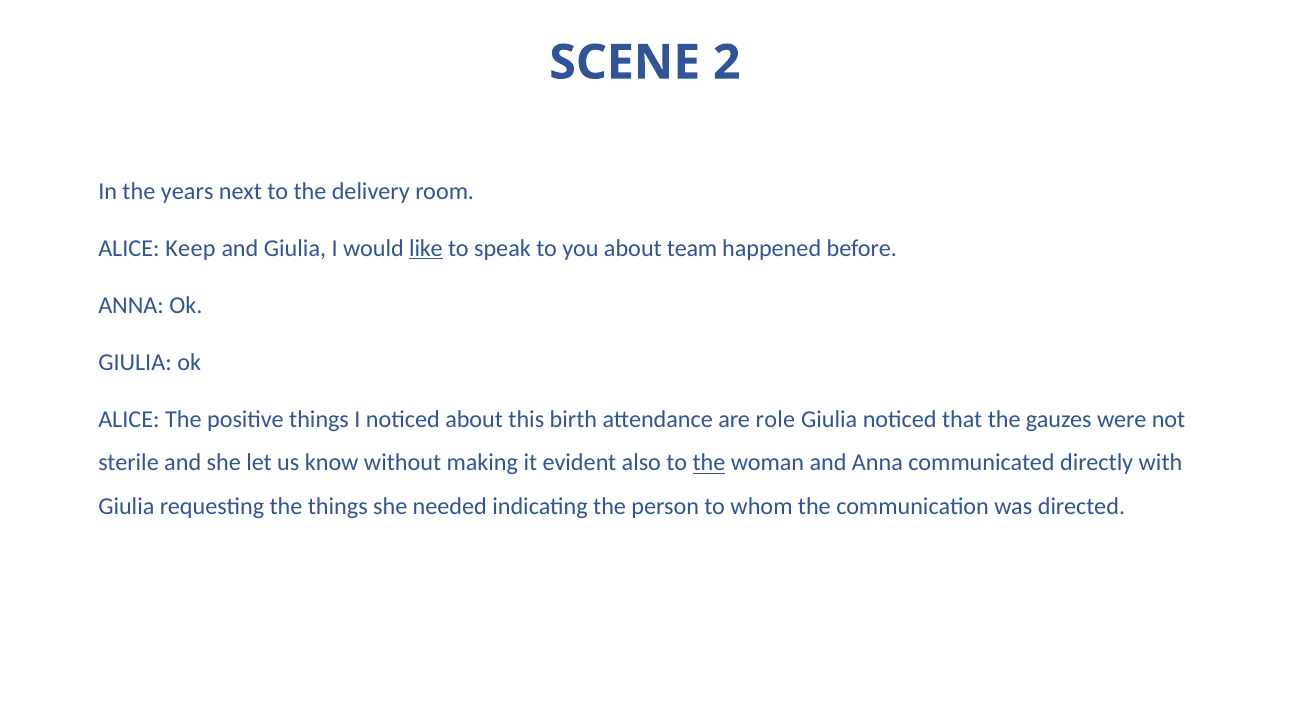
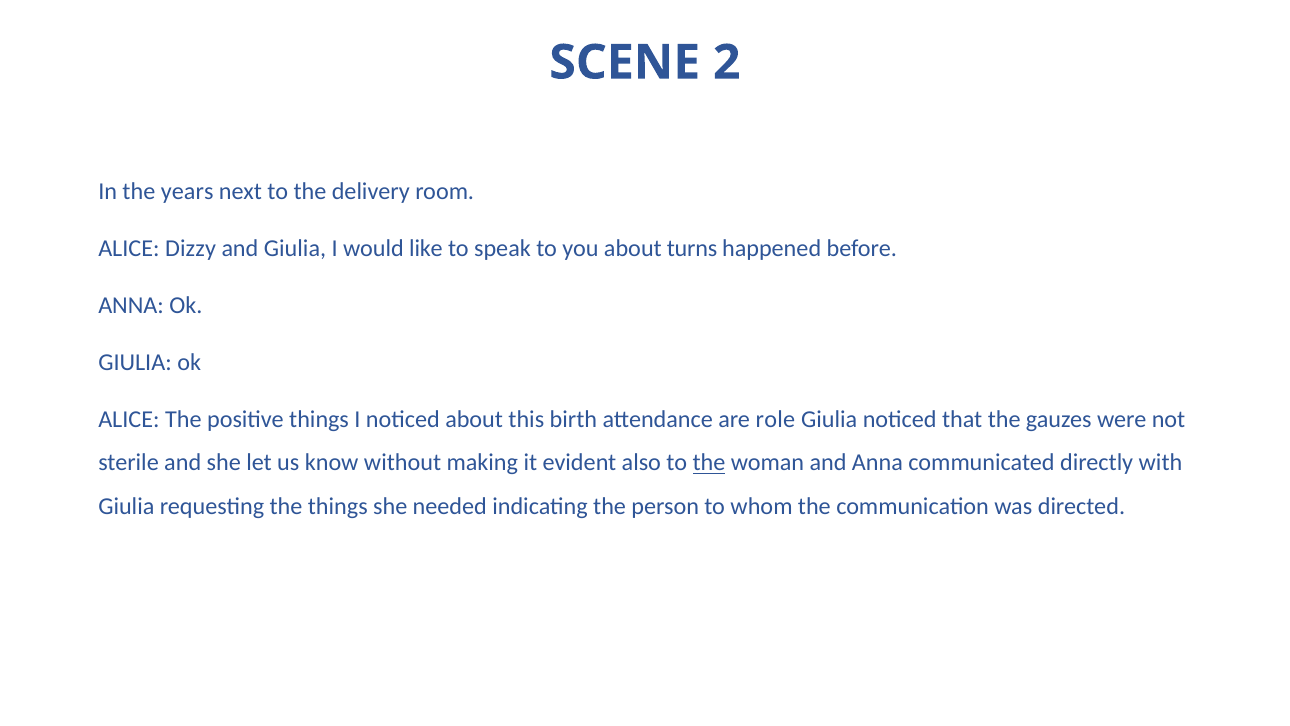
Keep: Keep -> Dizzy (191, 248)
like underline: present -> none (426, 248)
team: team -> turns (692, 248)
